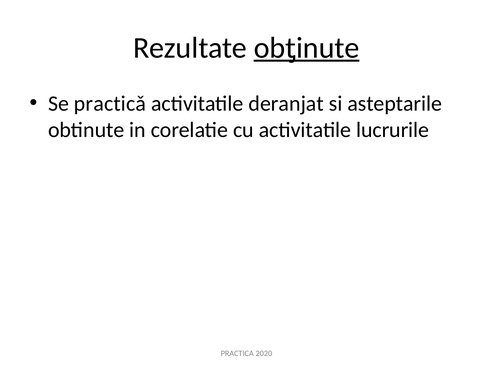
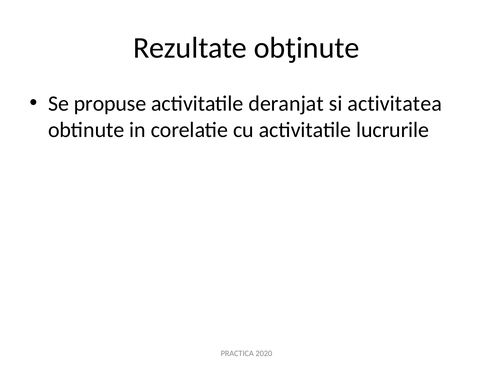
obƫinute underline: present -> none (307, 48)
practicǎ: practicǎ -> propuse (110, 103)
asteptarile: asteptarile -> activitatea (395, 103)
